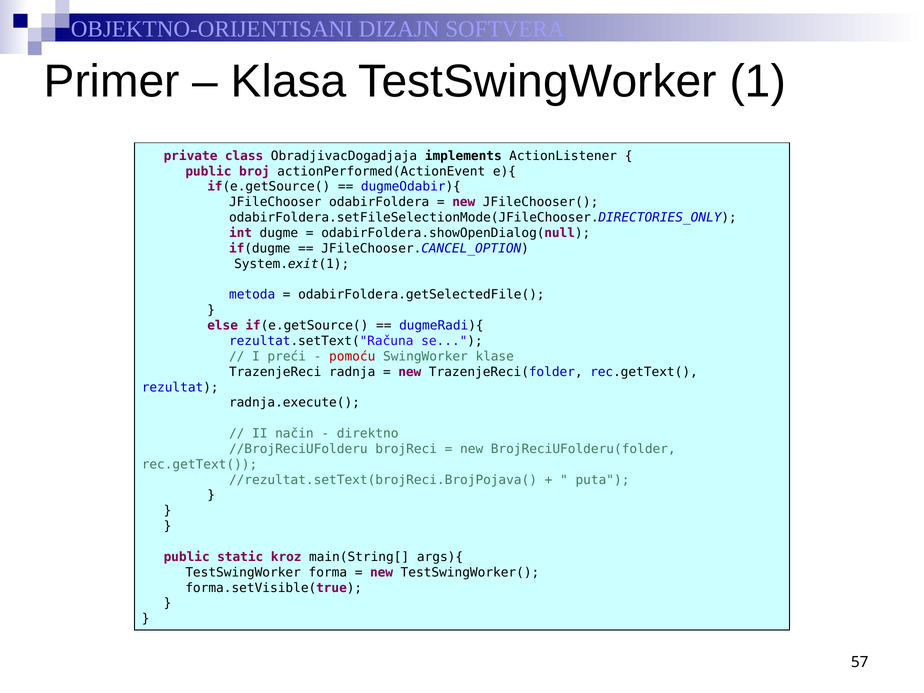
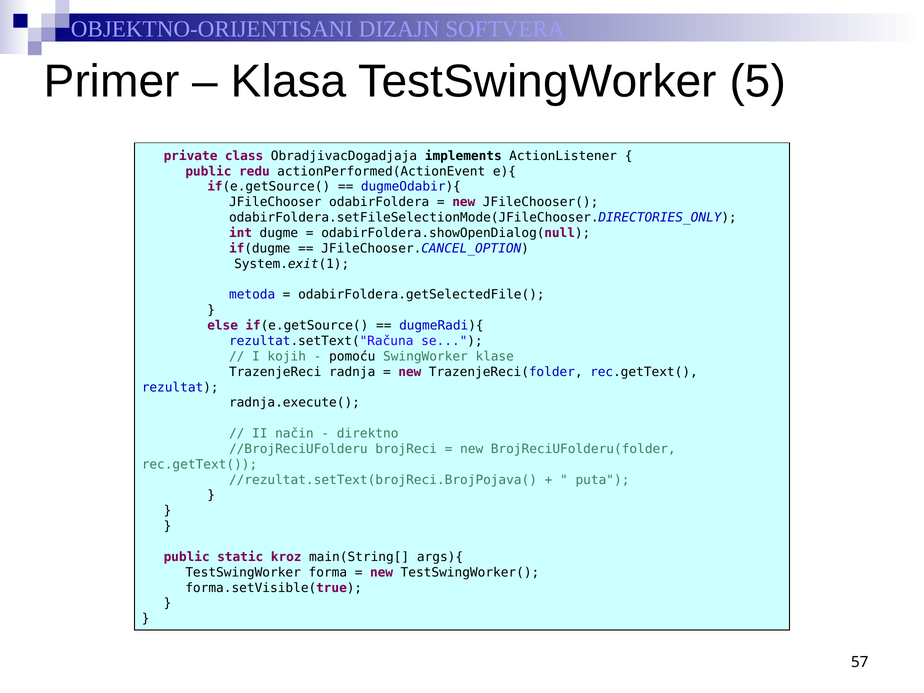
1: 1 -> 5 (758, 81)
broj: broj -> redu (254, 171)
preći: preći -> kojih (287, 356)
pomoću colour: red -> black (352, 356)
